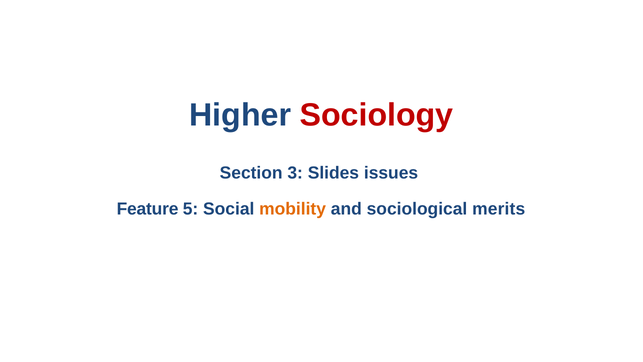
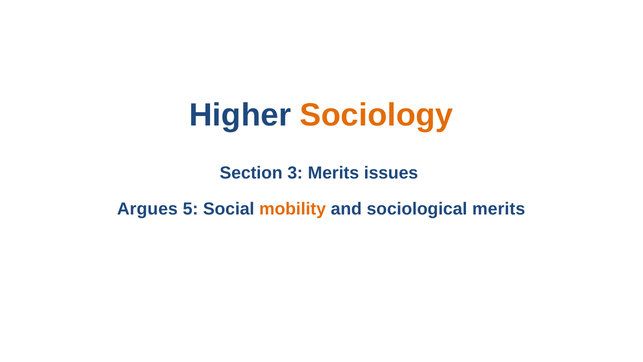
Sociology colour: red -> orange (377, 115)
3 Slides: Slides -> Merits (333, 173)
Feature: Feature -> Argues (147, 209)
